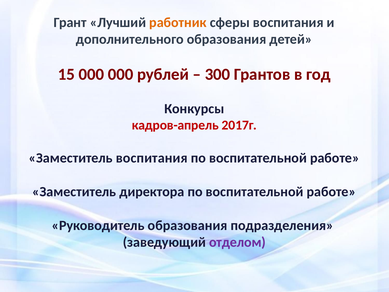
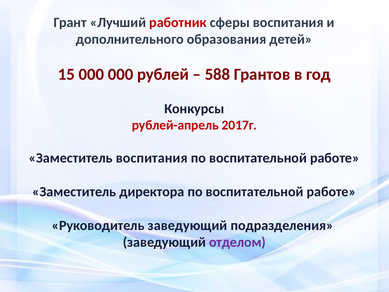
работник colour: orange -> red (178, 22)
300: 300 -> 588 (217, 74)
кадров-апрель: кадров-апрель -> рублей-апрель (175, 125)
Руководитель образования: образования -> заведующий (188, 225)
